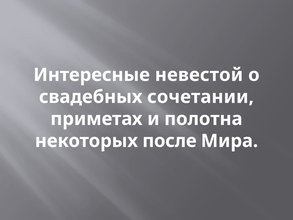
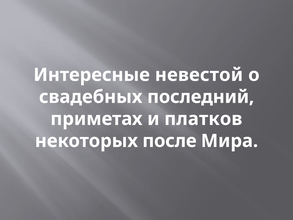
сочетании: сочетании -> последний (201, 97)
полотна: полотна -> платков (203, 119)
